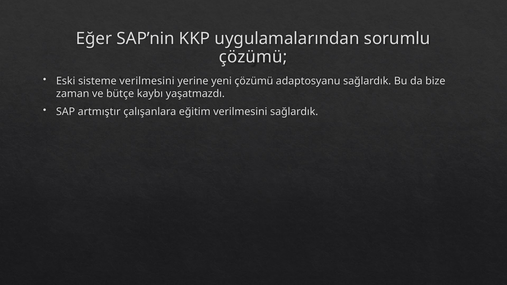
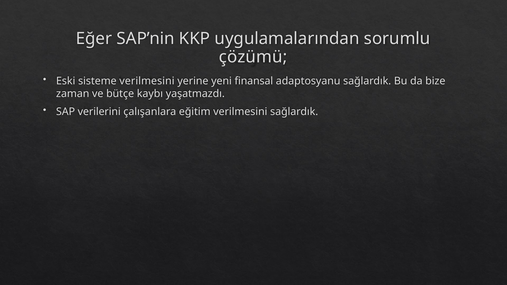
yeni çözümü: çözümü -> finansal (254, 81)
artmıştır: artmıştır -> verilerini (99, 112)
